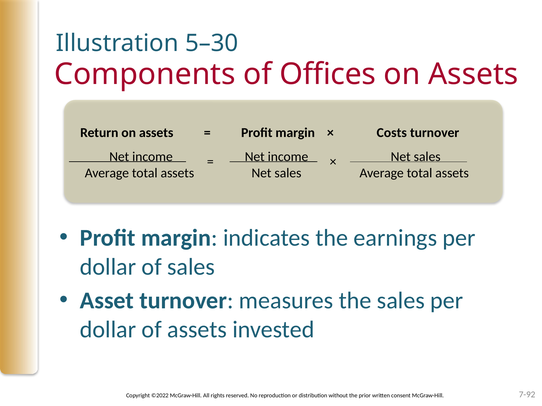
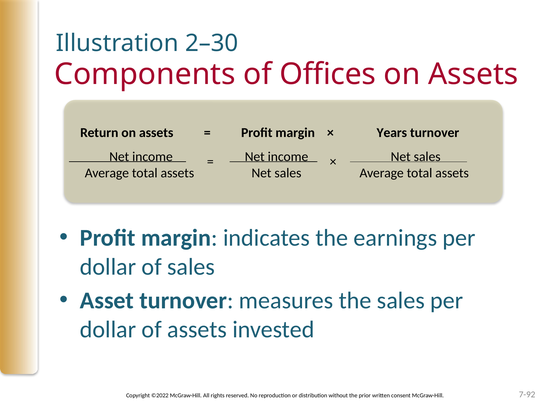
5–30: 5–30 -> 2–30 (212, 43)
Costs: Costs -> Years (392, 133)
